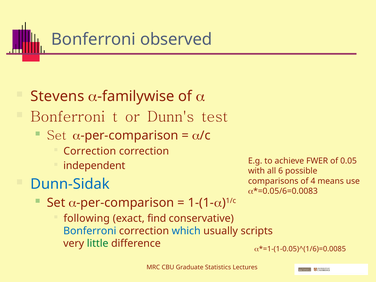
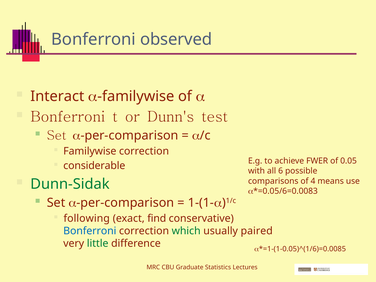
Stevens: Stevens -> Interact (57, 96)
Correction: Correction -> Familywise (90, 151)
independent: independent -> considerable (94, 166)
Dunn-Sidak colour: blue -> green (70, 184)
which colour: blue -> green (186, 231)
scripts: scripts -> paired (257, 231)
